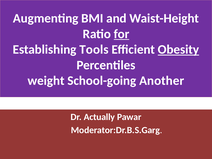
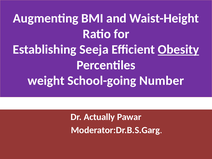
for underline: present -> none (122, 34)
Tools: Tools -> Seeja (94, 49)
Another: Another -> Number (162, 81)
